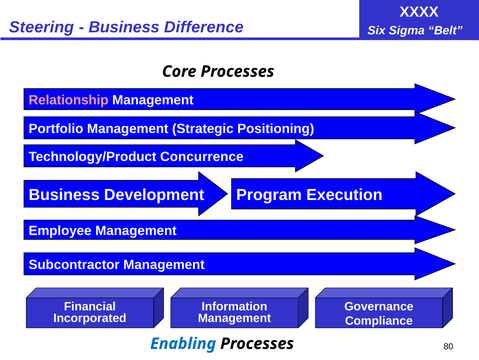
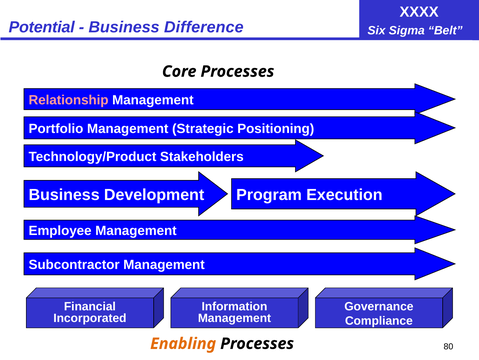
Steering: Steering -> Potential (42, 27)
Concurrence: Concurrence -> Stakeholders (202, 156)
Enabling colour: blue -> orange (183, 343)
